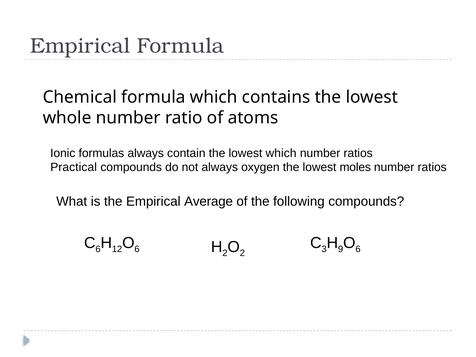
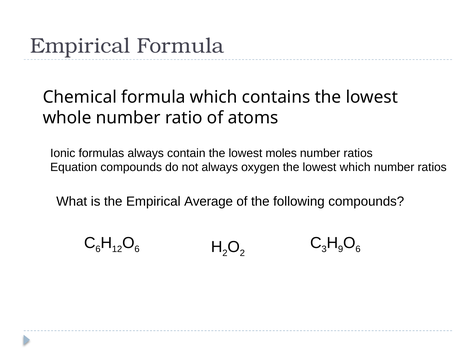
lowest which: which -> moles (281, 153)
Practical: Practical -> Equation (74, 167)
lowest moles: moles -> which (355, 167)
